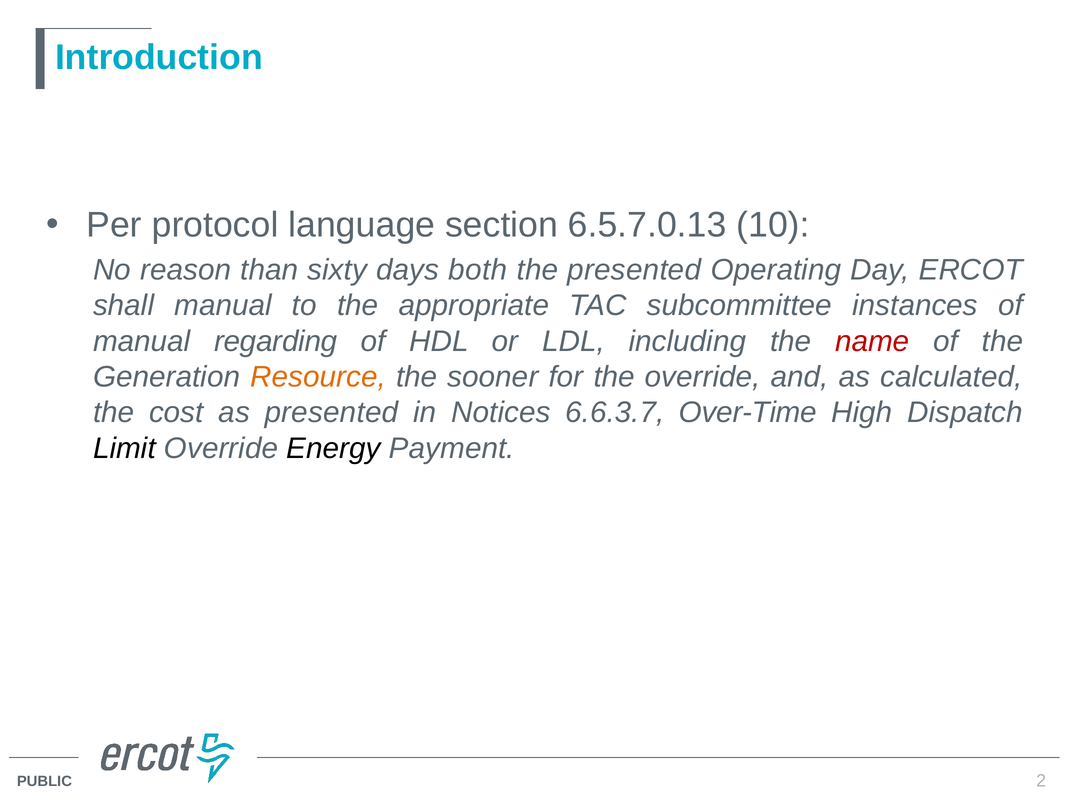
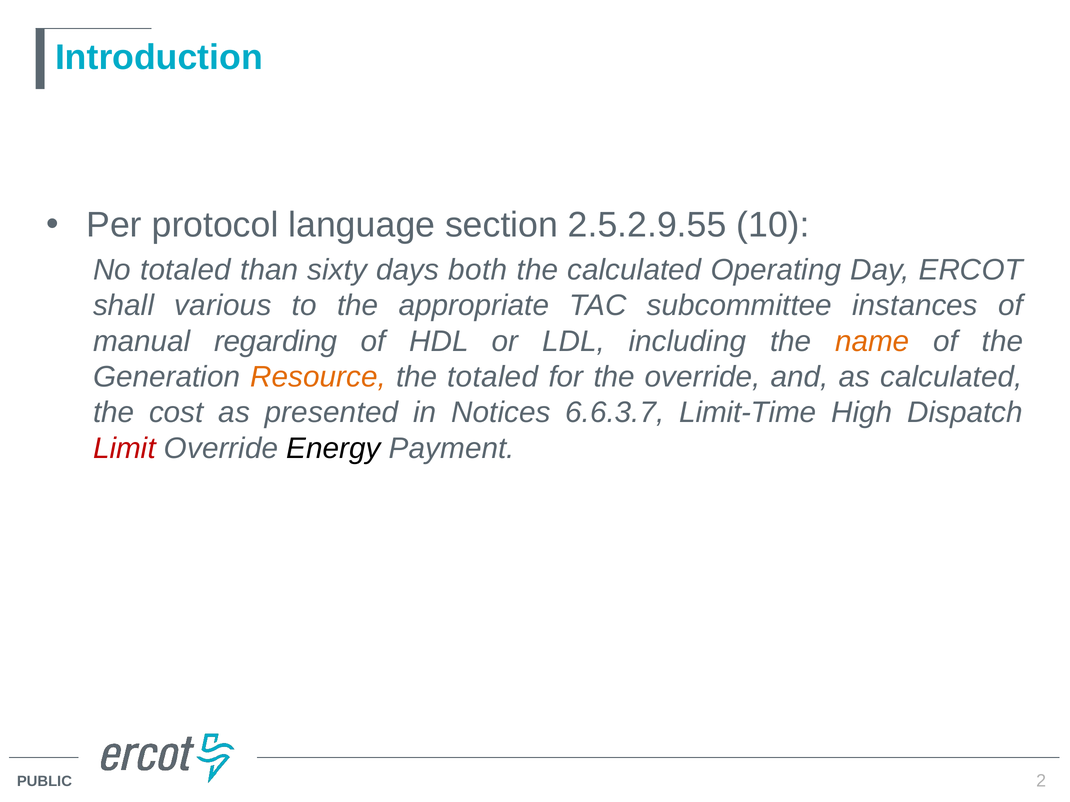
6.5.7.0.13: 6.5.7.0.13 -> 2.5.2.9.55 (647, 225)
No reason: reason -> totaled (186, 270)
the presented: presented -> calculated (634, 270)
shall manual: manual -> various (223, 306)
name colour: red -> orange (872, 341)
the sooner: sooner -> totaled (493, 377)
Over-Time: Over-Time -> Limit-Time (748, 413)
Limit colour: black -> red (124, 449)
